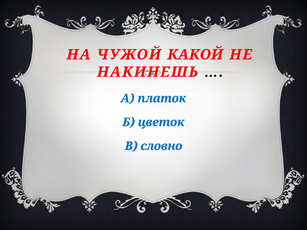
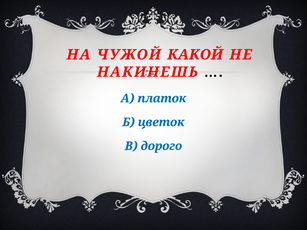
словно: словно -> дорого (161, 146)
